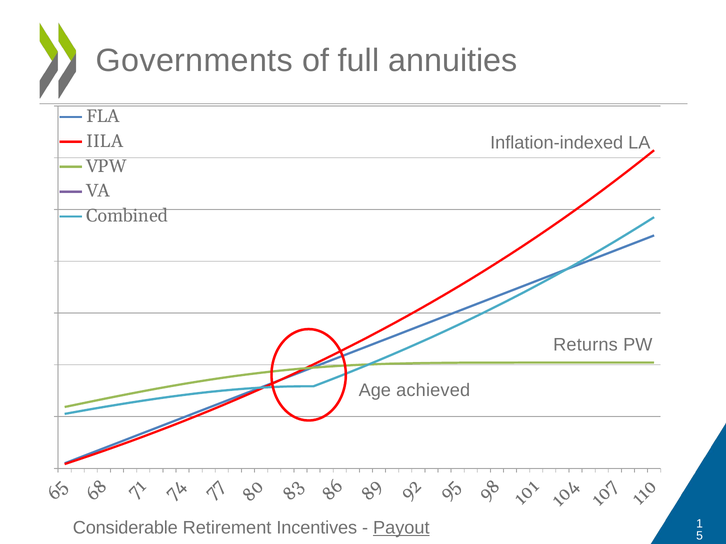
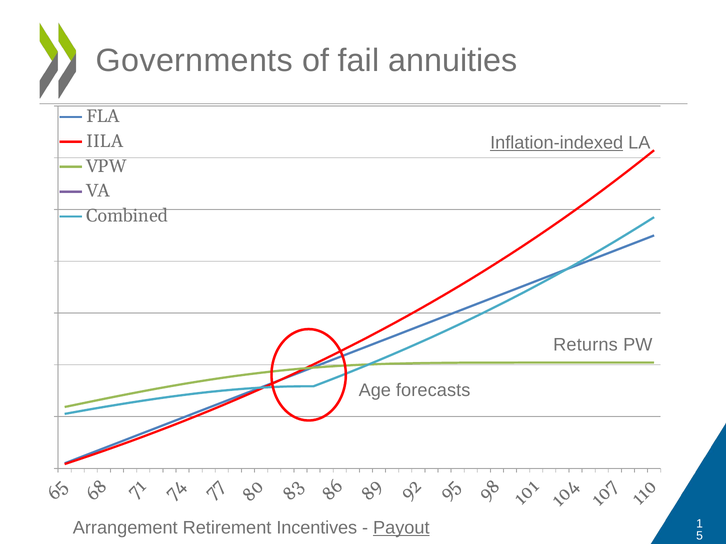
full: full -> fail (359, 61)
Inflation-indexed underline: none -> present (557, 143)
achieved: achieved -> forecasts (433, 391)
Considerable: Considerable -> Arrangement (125, 528)
